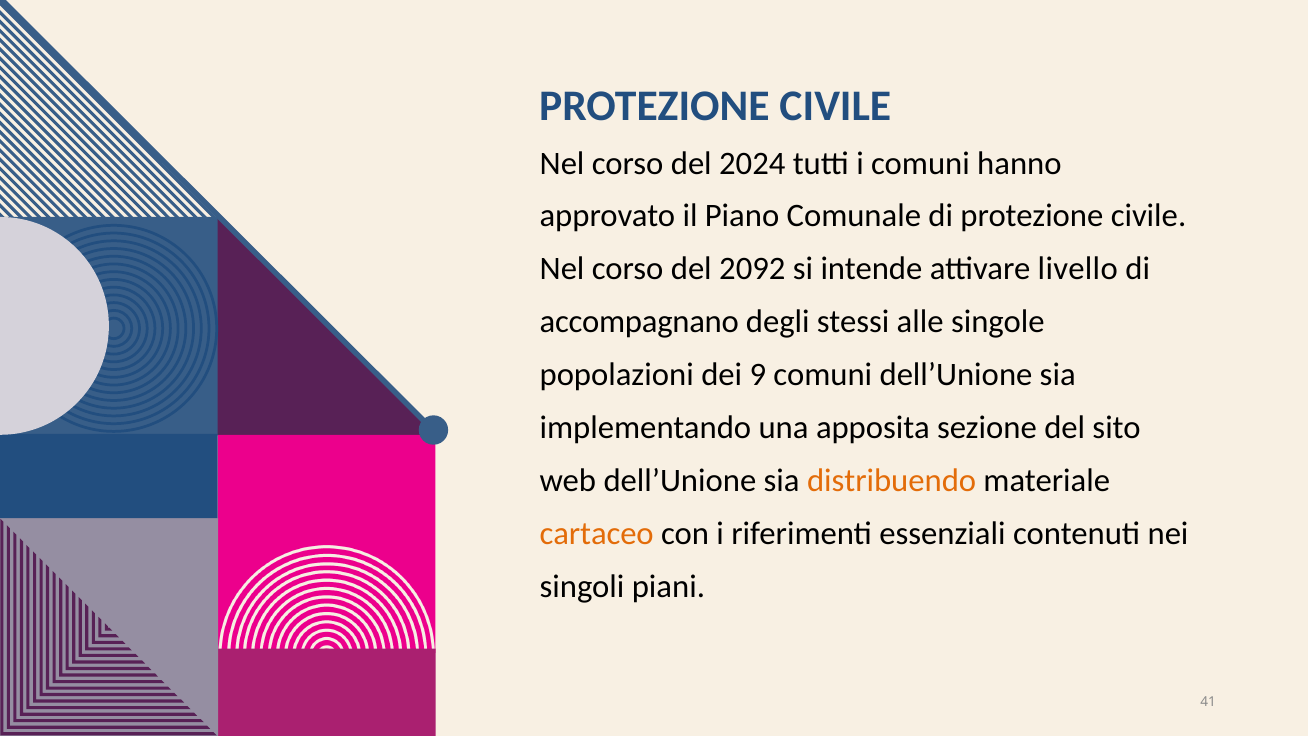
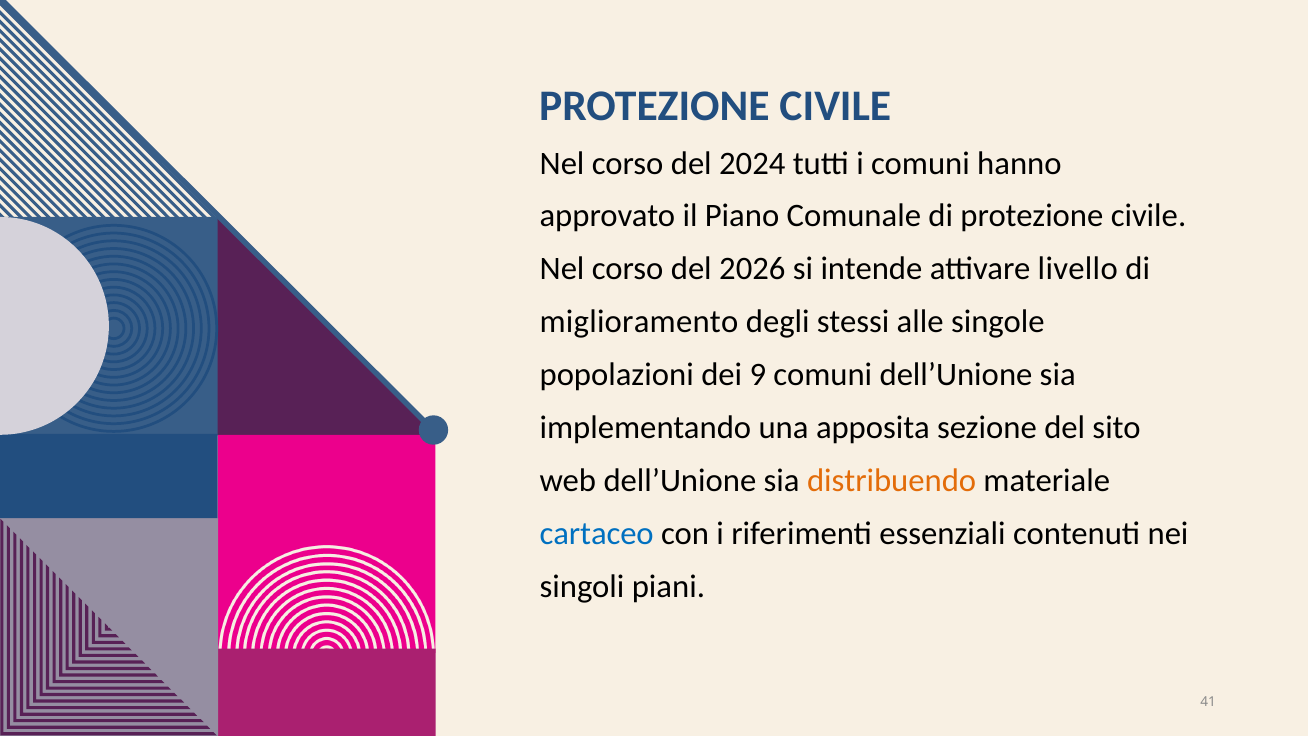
2092: 2092 -> 2026 (752, 269)
accompagnano: accompagnano -> miglioramento (639, 322)
cartaceo colour: orange -> blue (597, 534)
